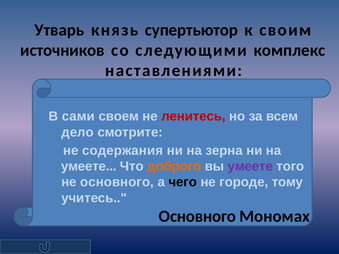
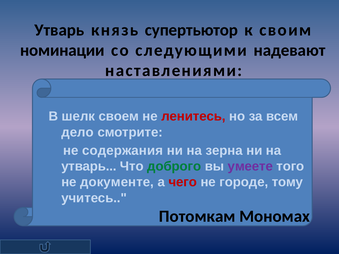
источников: источников -> номинации (62, 50)
комплекс: комплекс -> надевают (289, 50)
сами: сами -> шелк (78, 117)
умеете: умеете -> утварь (89, 167)
доброго colour: orange -> green (174, 167)
не основного: основного -> документе (117, 182)
чего colour: black -> red (183, 182)
Основного: Основного -> Потомкам (197, 216)
